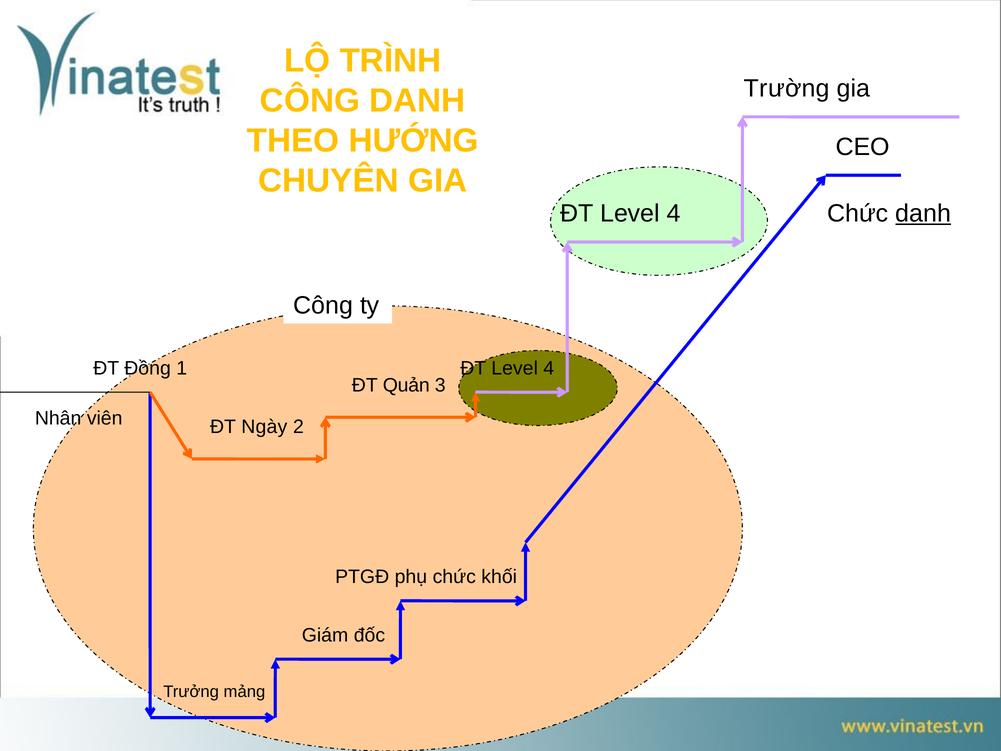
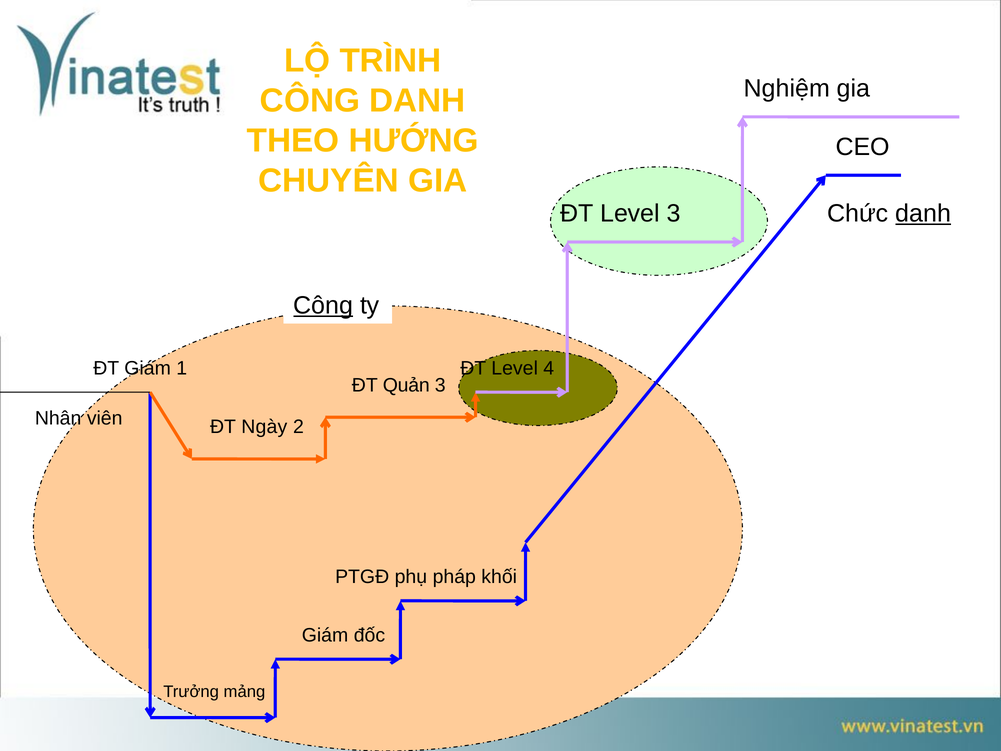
Trường: Trường -> Nghiệm (787, 88)
4: 4 -> 3 (674, 213)
Công underline: none -> present (323, 305)
ĐT Đồng: Đồng -> Giám (148, 368)
phụ chức: chức -> pháp (454, 577)
